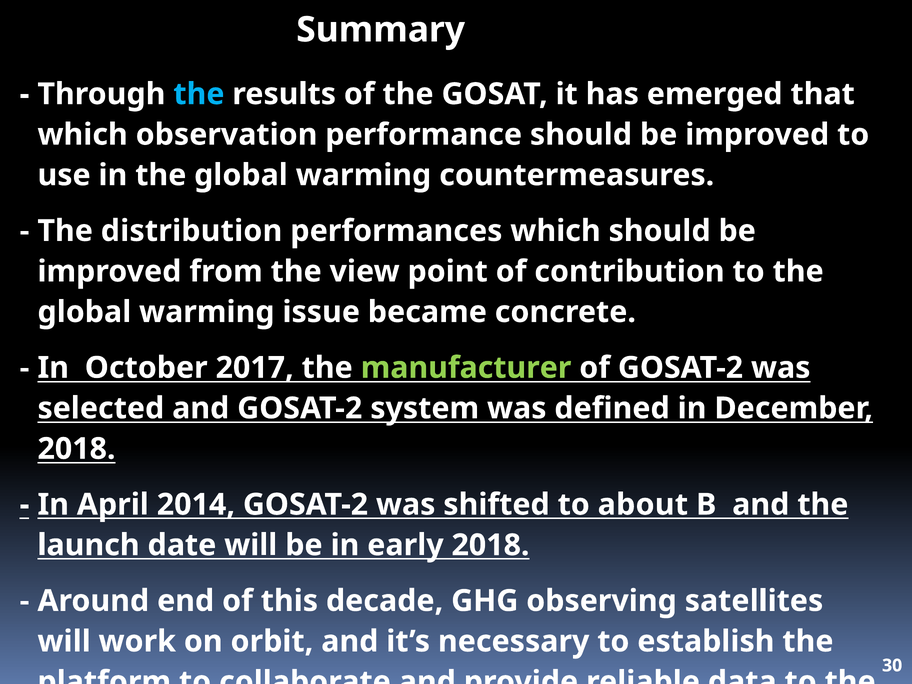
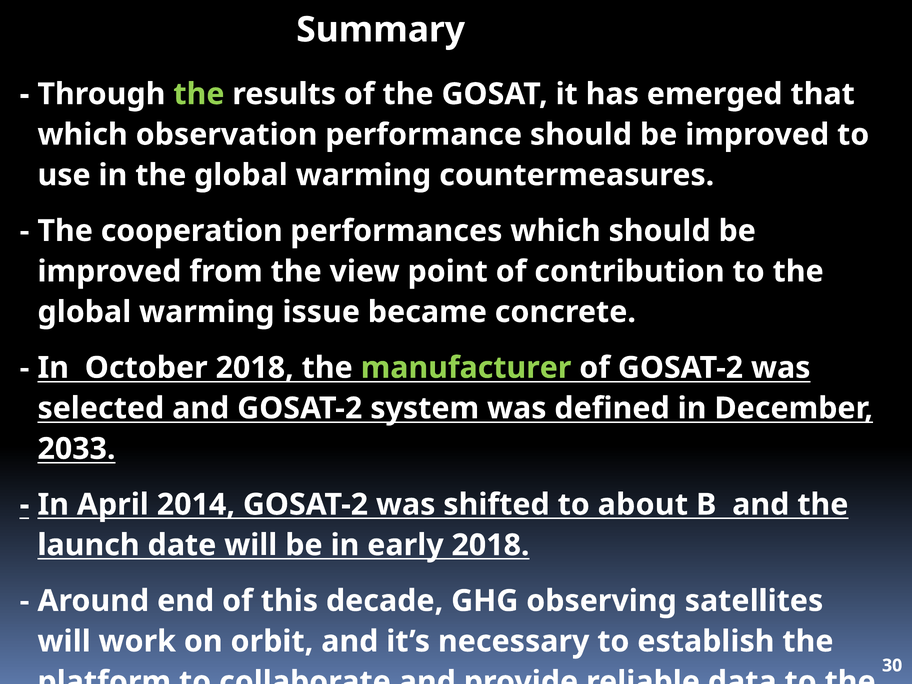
the colour: light blue -> light green (199, 94)
distribution: distribution -> cooperation (192, 231)
October 2017: 2017 -> 2018 (255, 368)
2018: 2018 -> 2033 (76, 449)
